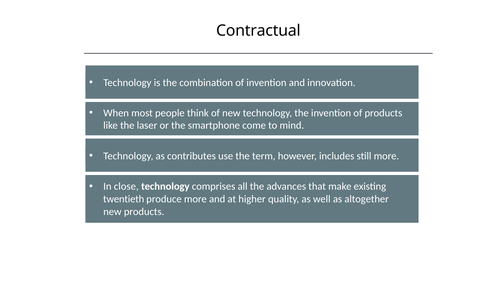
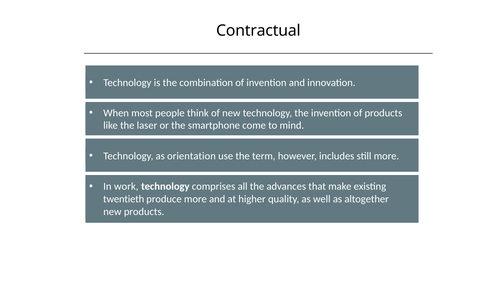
contributes: contributes -> orientation (191, 156)
close: close -> work (126, 187)
